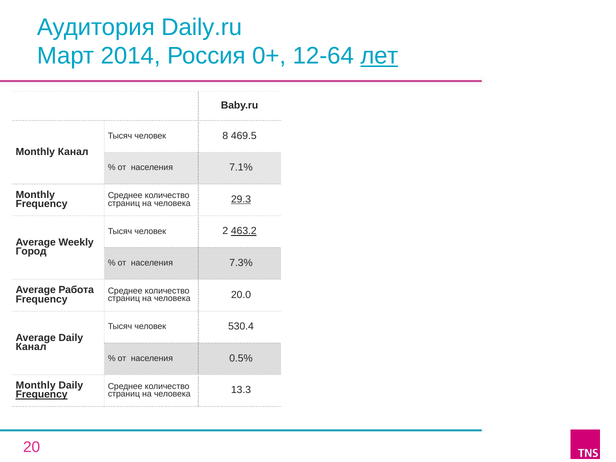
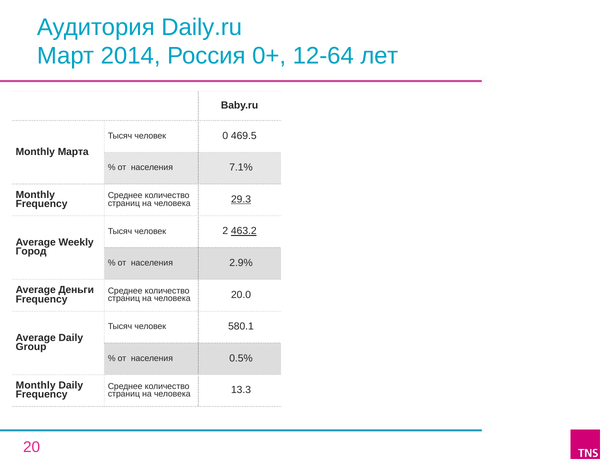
лет underline: present -> none (379, 56)
8: 8 -> 0 (225, 136)
Monthly Канал: Канал -> Марта (73, 152)
7.3%: 7.3% -> 2.9% (241, 263)
Работа: Работа -> Деньги (76, 290)
530.4: 530.4 -> 580.1 (241, 326)
Канал: Канал -> Group (31, 347)
Frequency underline: present -> none (42, 395)
